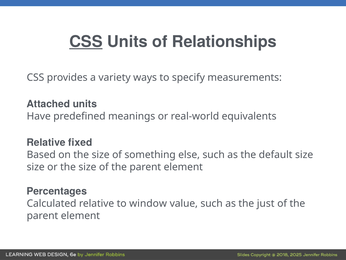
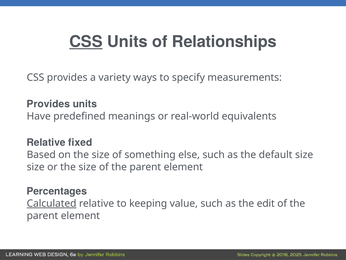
Attached: Attached -> Provides (48, 104)
Calculated underline: none -> present (52, 203)
window: window -> keeping (148, 203)
just: just -> edit (266, 203)
